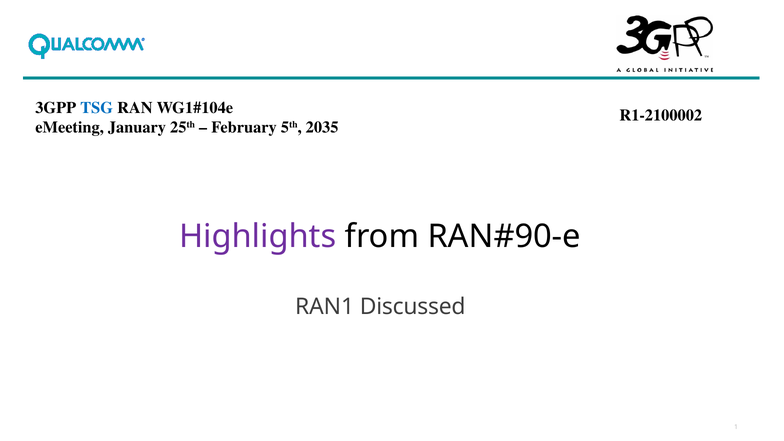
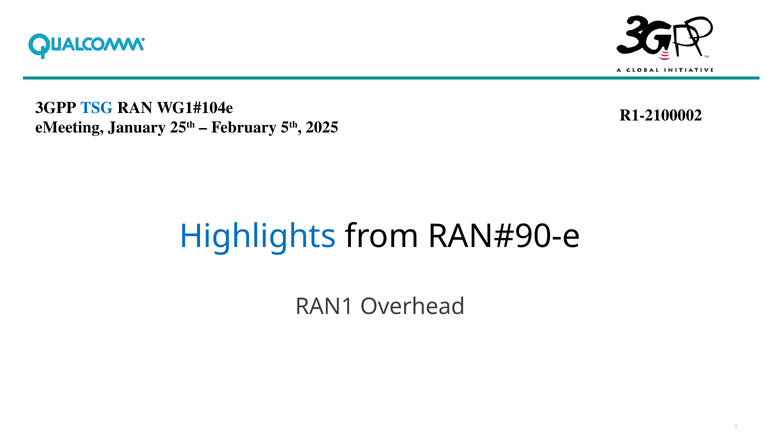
2035: 2035 -> 2025 (322, 127)
Highlights colour: purple -> blue (258, 237)
Discussed: Discussed -> Overhead (413, 307)
